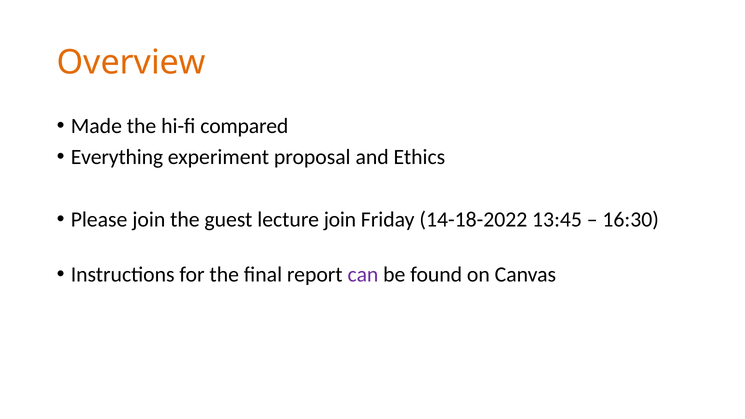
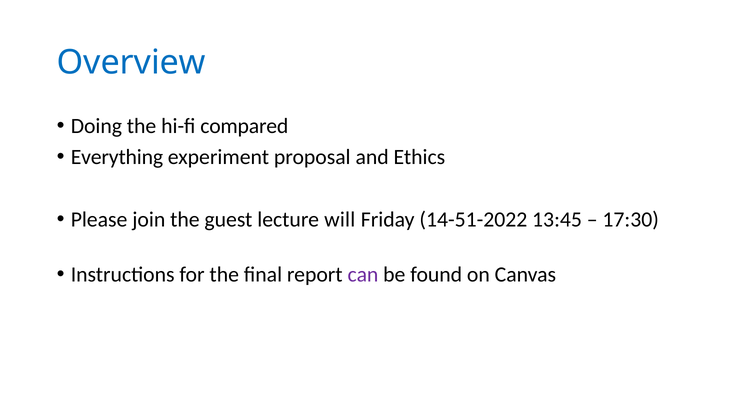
Overview colour: orange -> blue (131, 63)
Made: Made -> Doing (96, 126)
lecture join: join -> will (340, 219)
14-18-2022: 14-18-2022 -> 14-51-2022 (473, 219)
16:30: 16:30 -> 17:30 (631, 219)
